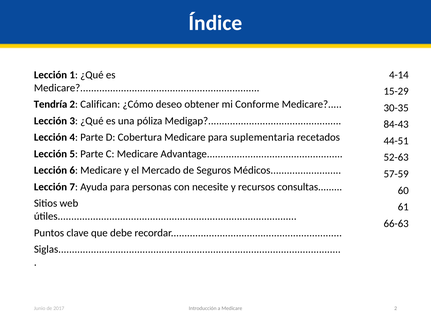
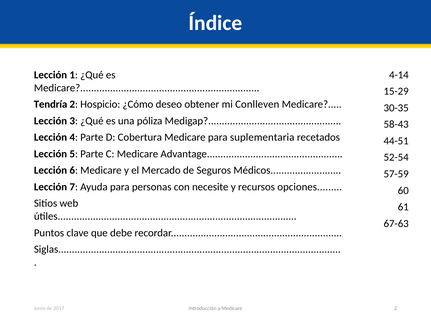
Califican: Califican -> Hospicio (100, 104)
Conforme: Conforme -> Conlleven (257, 104)
84-43: 84-43 -> 58-43 (396, 125)
52-63: 52-63 -> 52-54 (396, 158)
consultas: consultas -> opciones (310, 187)
66-63: 66-63 -> 67-63 (396, 224)
